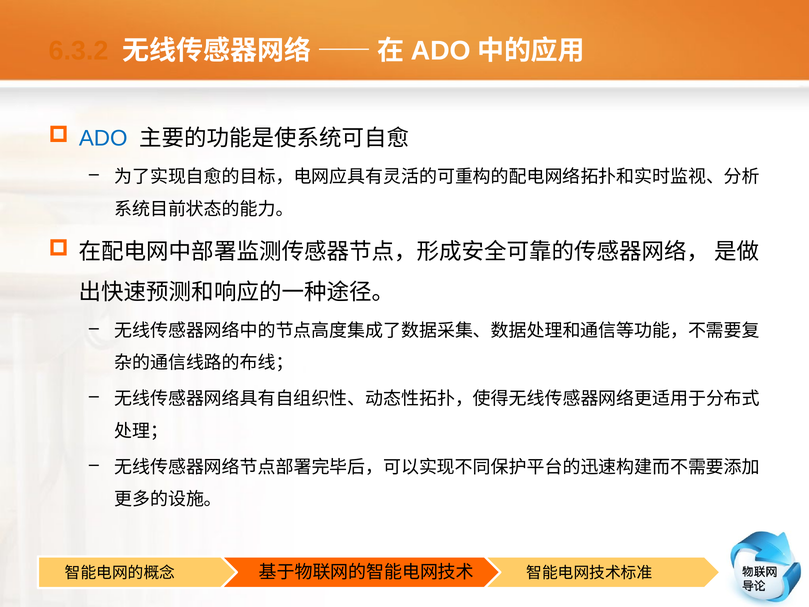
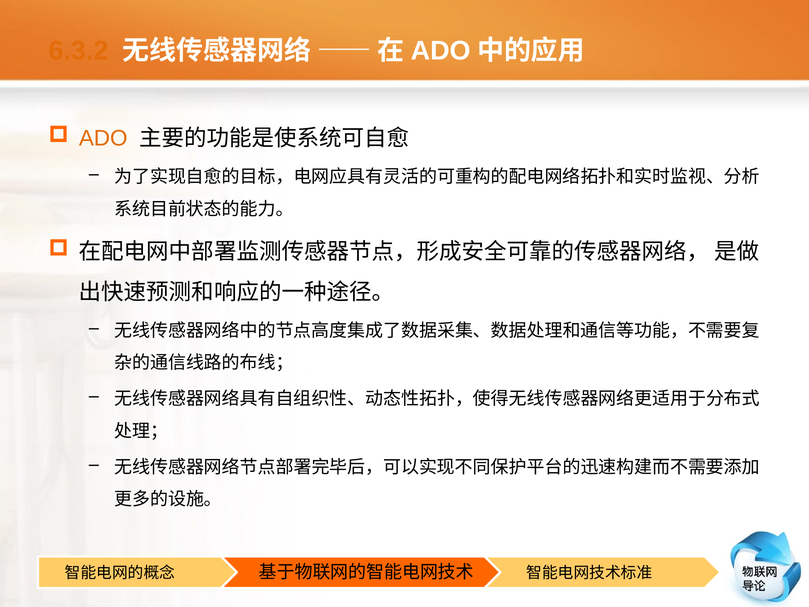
ADO colour: blue -> orange (103, 138)
